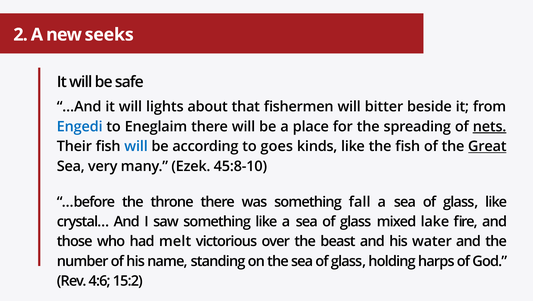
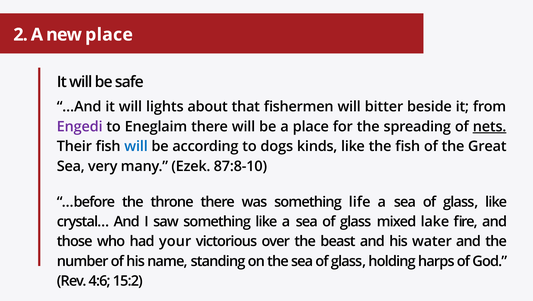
new seeks: seeks -> place (109, 35)
Engedi colour: blue -> purple (80, 126)
goes: goes -> dogs (277, 146)
Great underline: present -> none (487, 146)
45:8-10: 45:8-10 -> 87:8-10 (240, 166)
fall: fall -> life (360, 202)
melt: melt -> your (175, 241)
